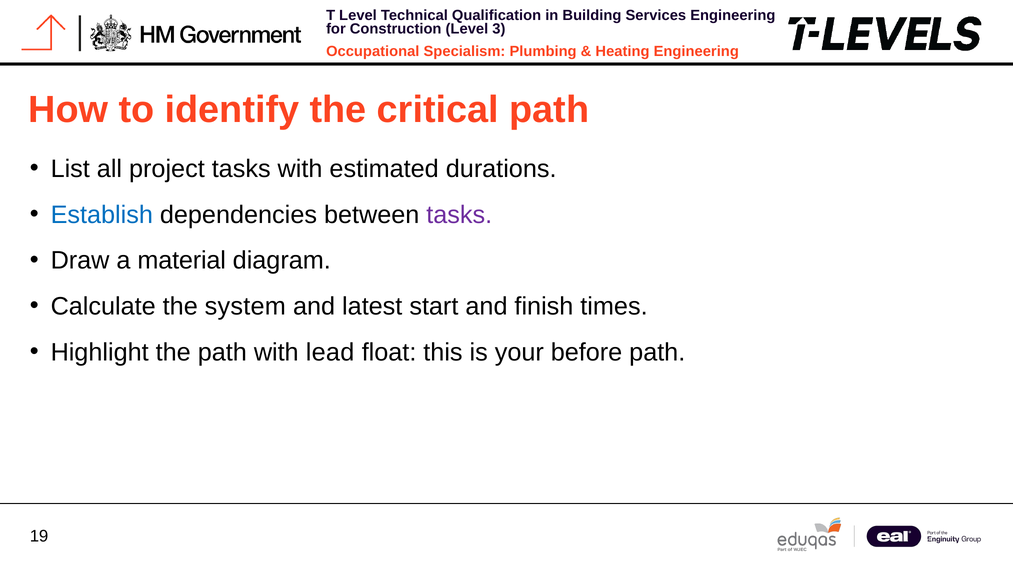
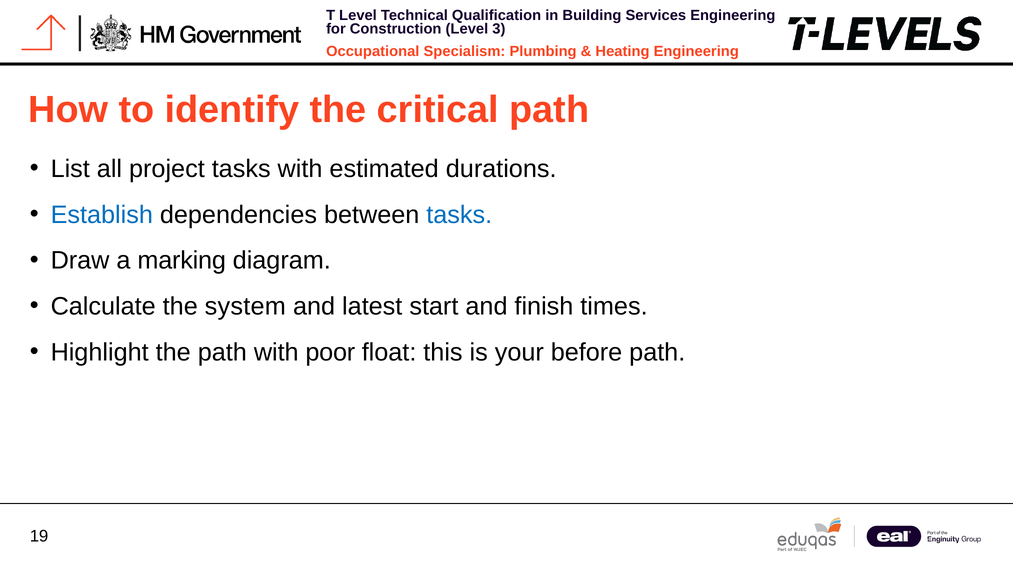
tasks colour: purple -> blue (459, 215)
material: material -> marking (182, 261)
lead: lead -> poor (330, 352)
